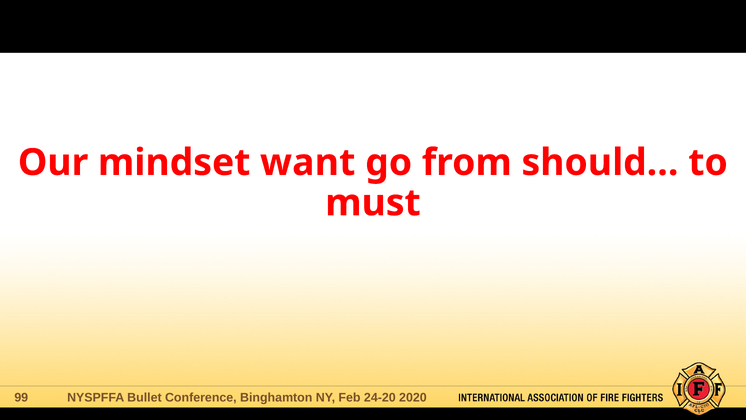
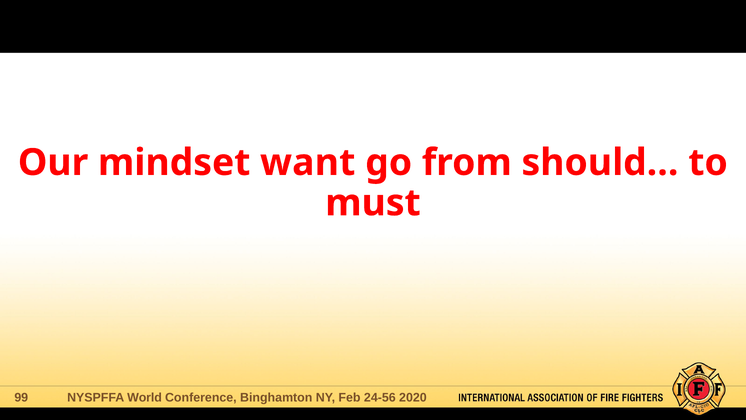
Bullet: Bullet -> World (145, 397)
24-20: 24-20 -> 24-56 (380, 397)
